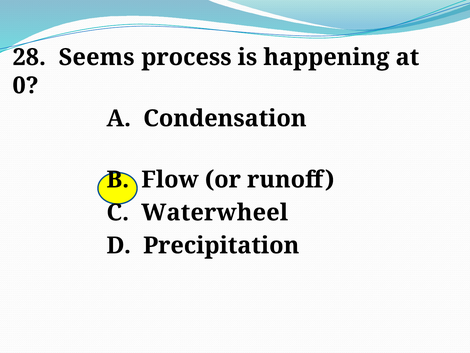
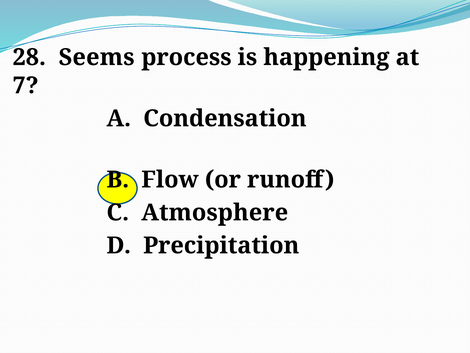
0: 0 -> 7 (26, 85)
Waterwheel: Waterwheel -> Atmosphere (215, 212)
